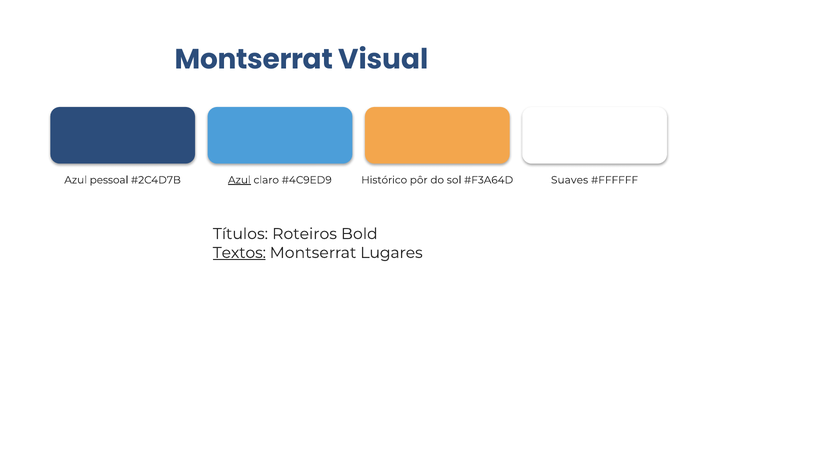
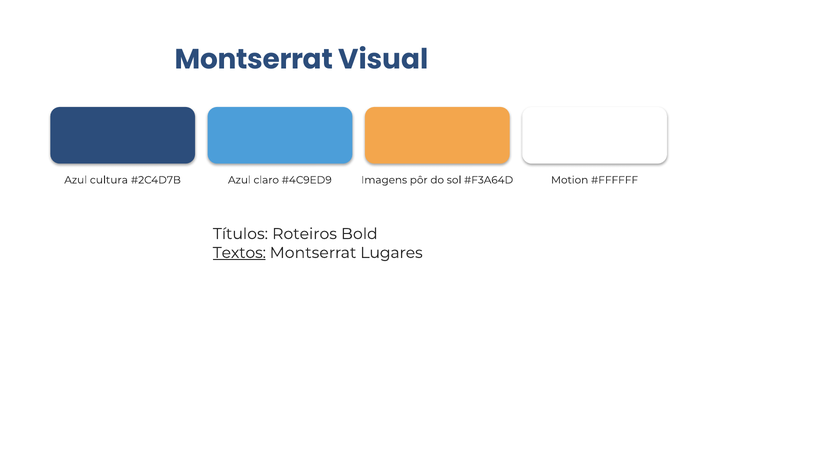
pessoal: pessoal -> cultura (109, 180)
Azul underline: present -> none (239, 180)
Histórico: Histórico -> Imagens (384, 180)
Suaves: Suaves -> Motion (570, 180)
